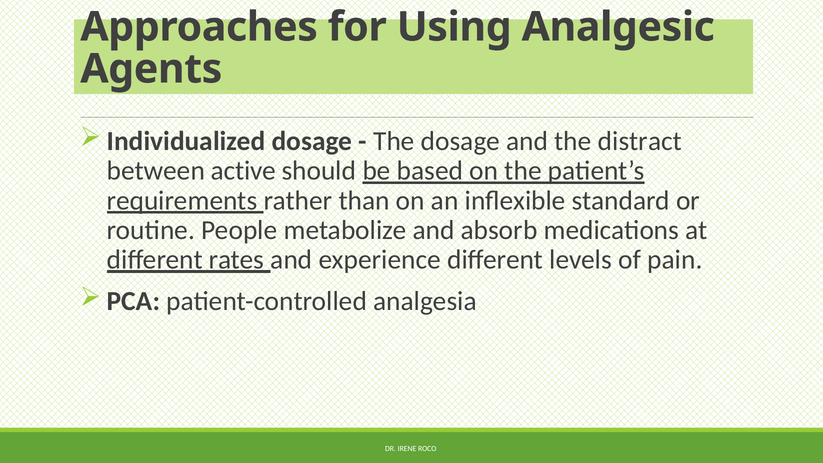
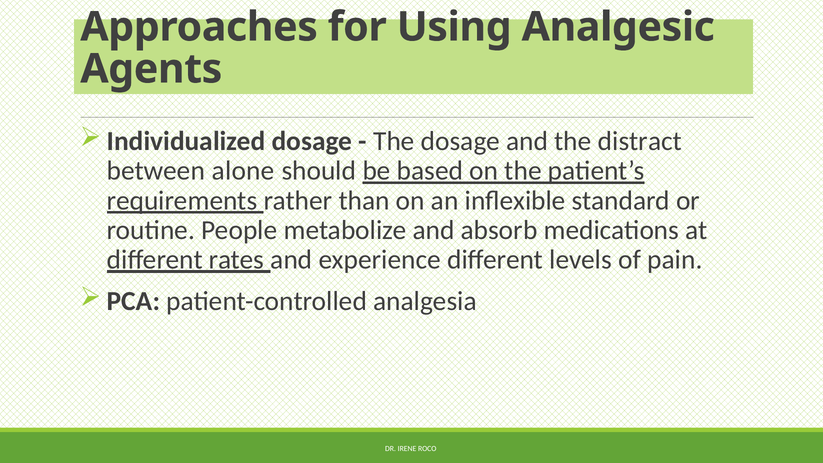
active: active -> alone (243, 171)
